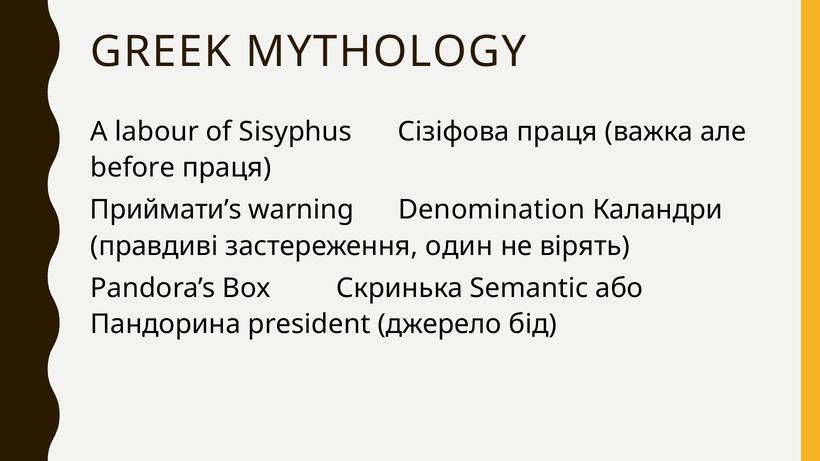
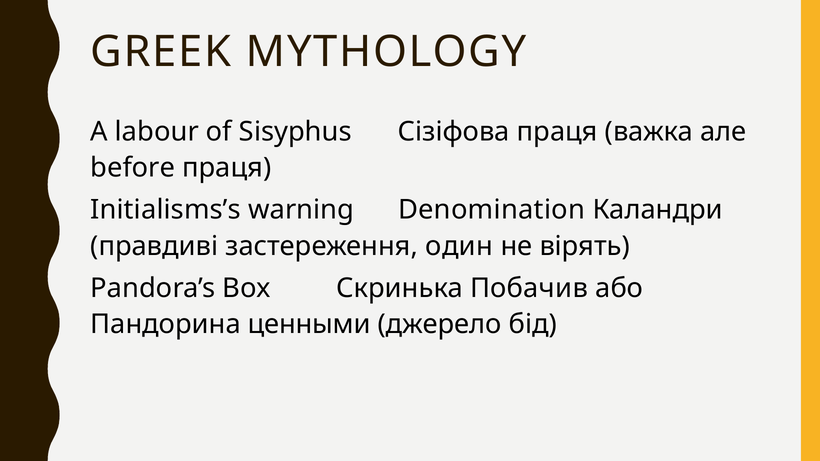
Приймати’s: Приймати’s -> Initialisms’s (166, 210)
Semantic: Semantic -> Побачив (529, 288)
president: president -> ценными (309, 324)
